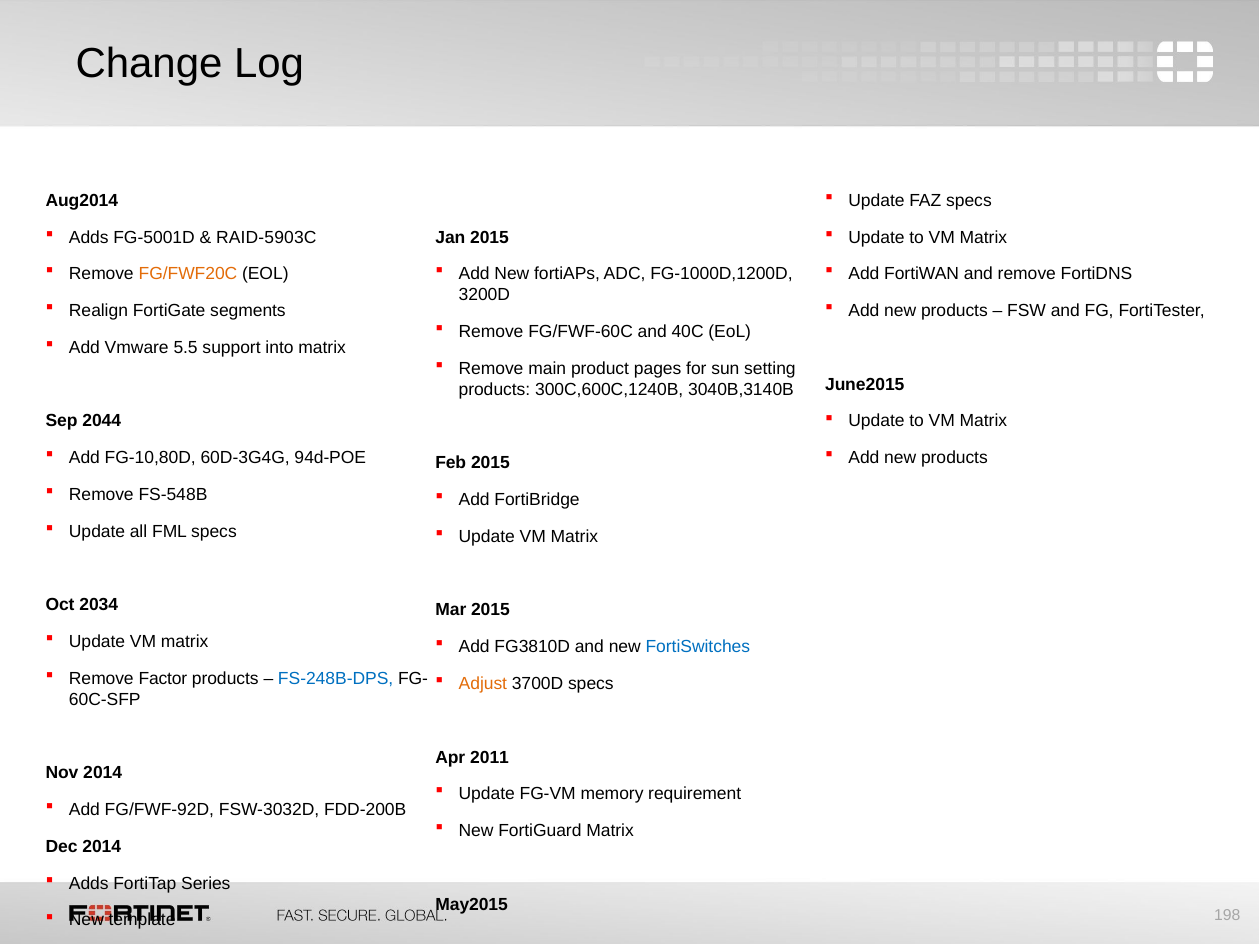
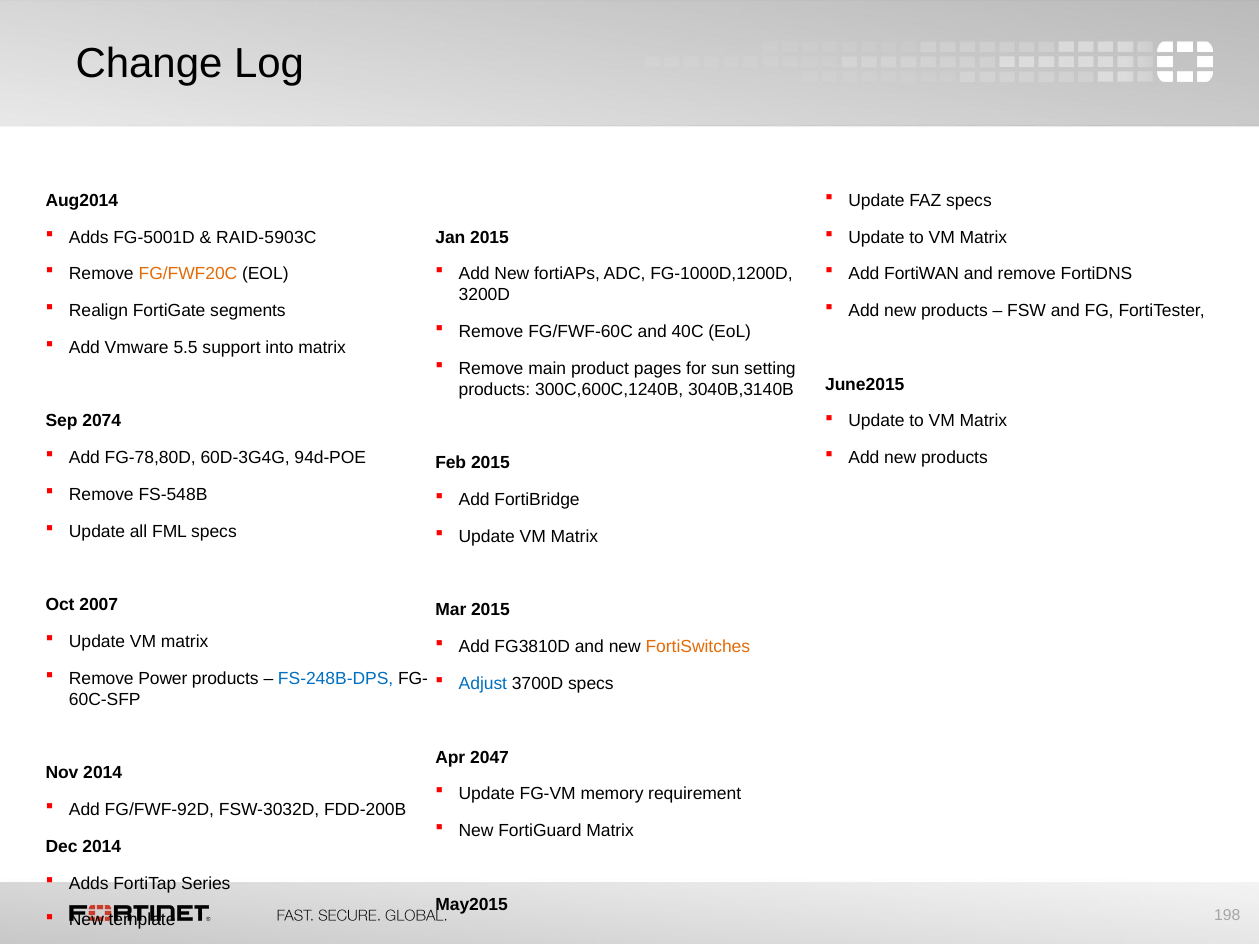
2044: 2044 -> 2074 (102, 421)
FG-10,80D: FG-10,80D -> FG-78,80D (150, 458)
2034: 2034 -> 2007 (99, 605)
FortiSwitches colour: blue -> orange (698, 647)
Factor: Factor -> Power (163, 679)
Adjust colour: orange -> blue (483, 684)
2011: 2011 -> 2047 (490, 757)
